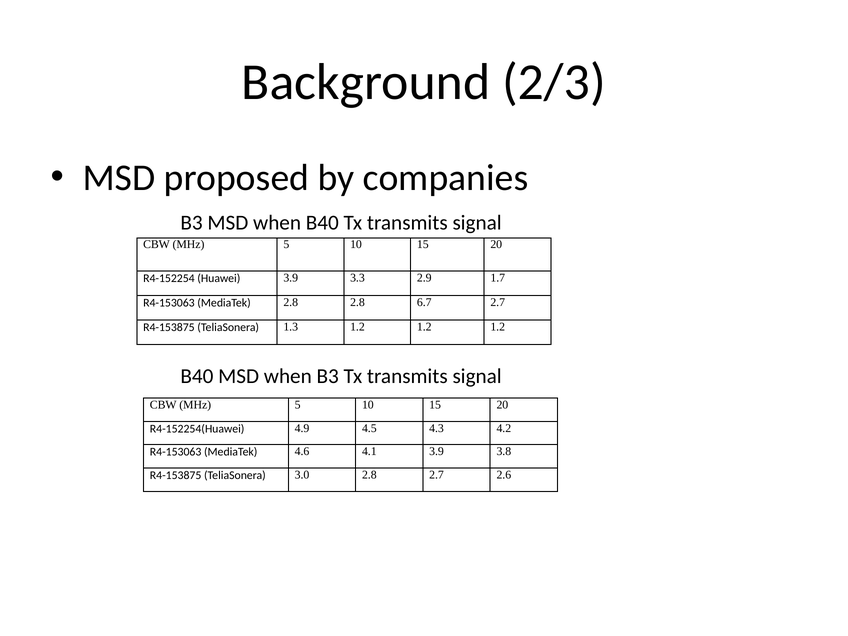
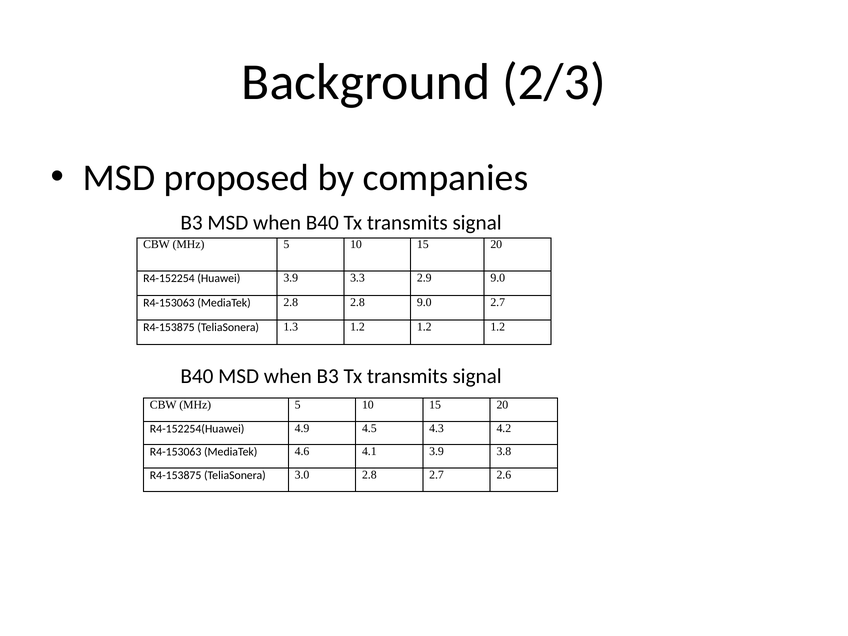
2.9 1.7: 1.7 -> 9.0 (498, 278)
2.8 6.7: 6.7 -> 9.0 (424, 302)
